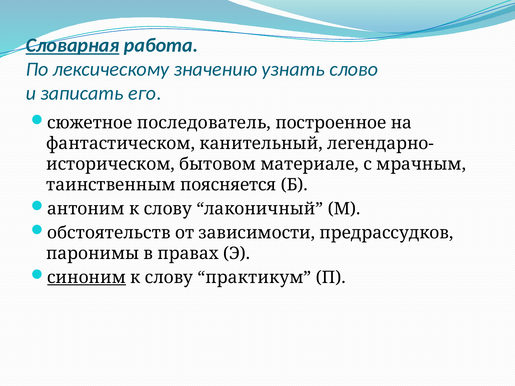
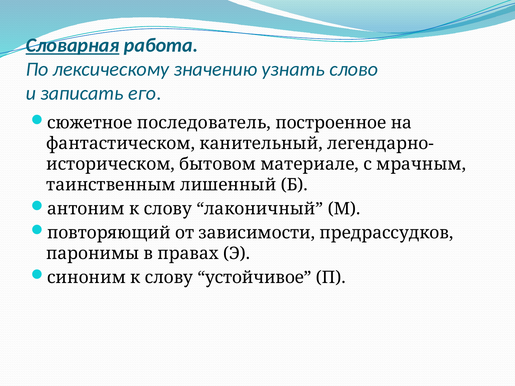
поясняется: поясняется -> лишенный (228, 185)
обстоятельств: обстоятельств -> повторяющий (109, 233)
синоним underline: present -> none (87, 278)
практикум: практикум -> устойчивое (255, 278)
